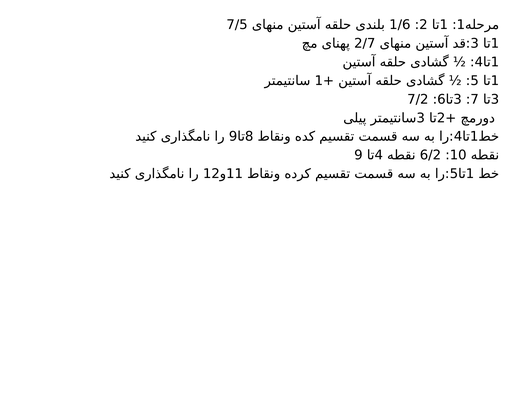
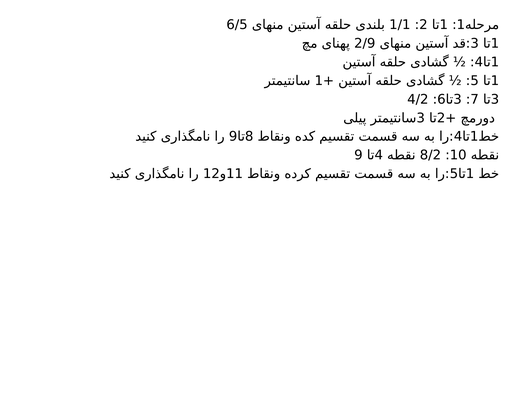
7/5: 7/5 -> 6/5 (237, 25)
1/6: 1/6 -> 1/1 (400, 25)
2/7: 2/7 -> 2/9 (365, 43)
7/2: 7/2 -> 4/2 (418, 99)
6/2: 6/2 -> 8/2 (430, 155)
